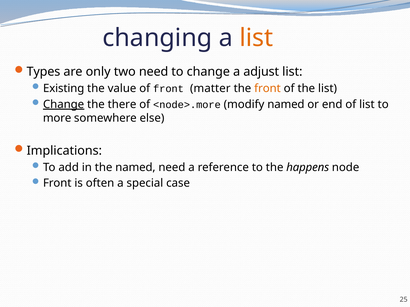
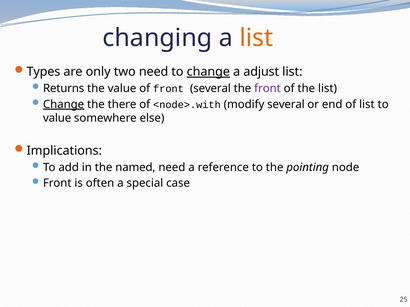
change underline: none -> present (208, 72)
Existing: Existing -> Returns (64, 88)
front matter: matter -> several (210, 88)
front colour: orange -> purple (268, 88)
<node>.more: <node>.more -> <node>.with (187, 105)
modify named: named -> several (286, 104)
more: more -> value (57, 118)
happens: happens -> pointing (308, 168)
